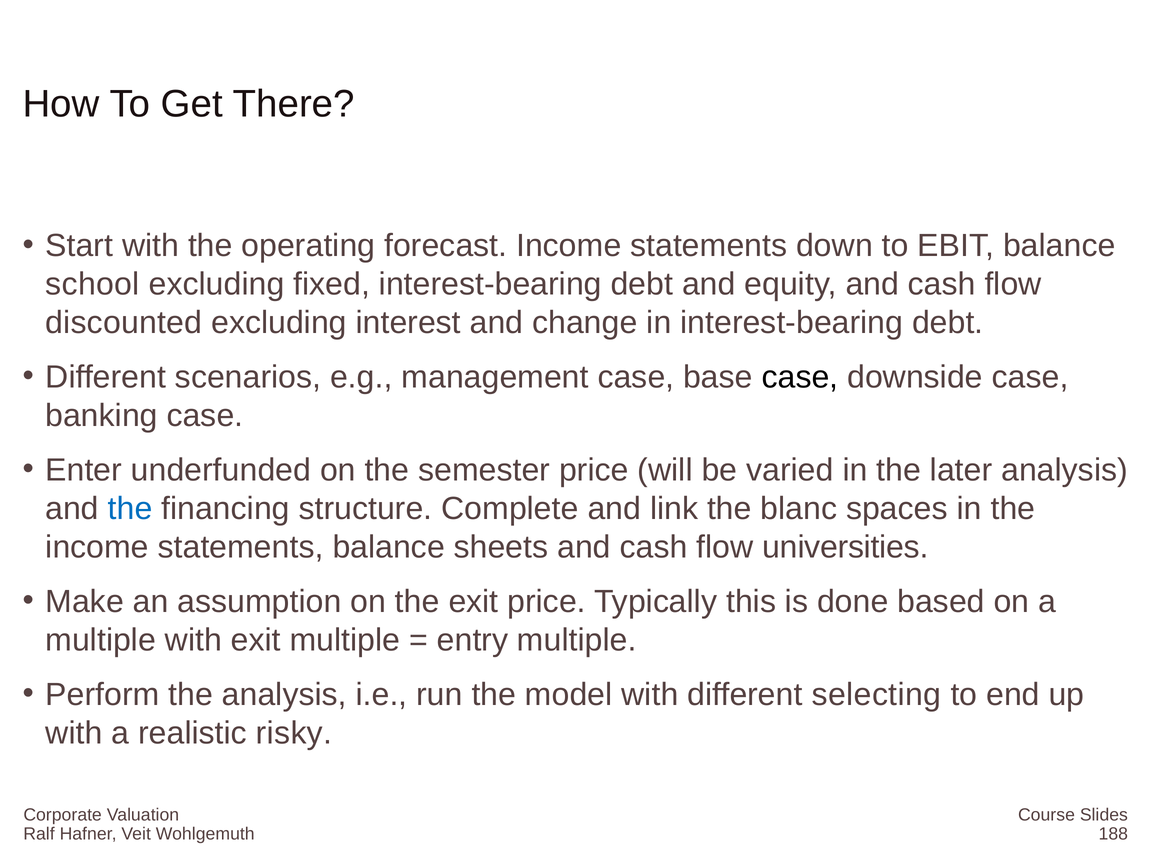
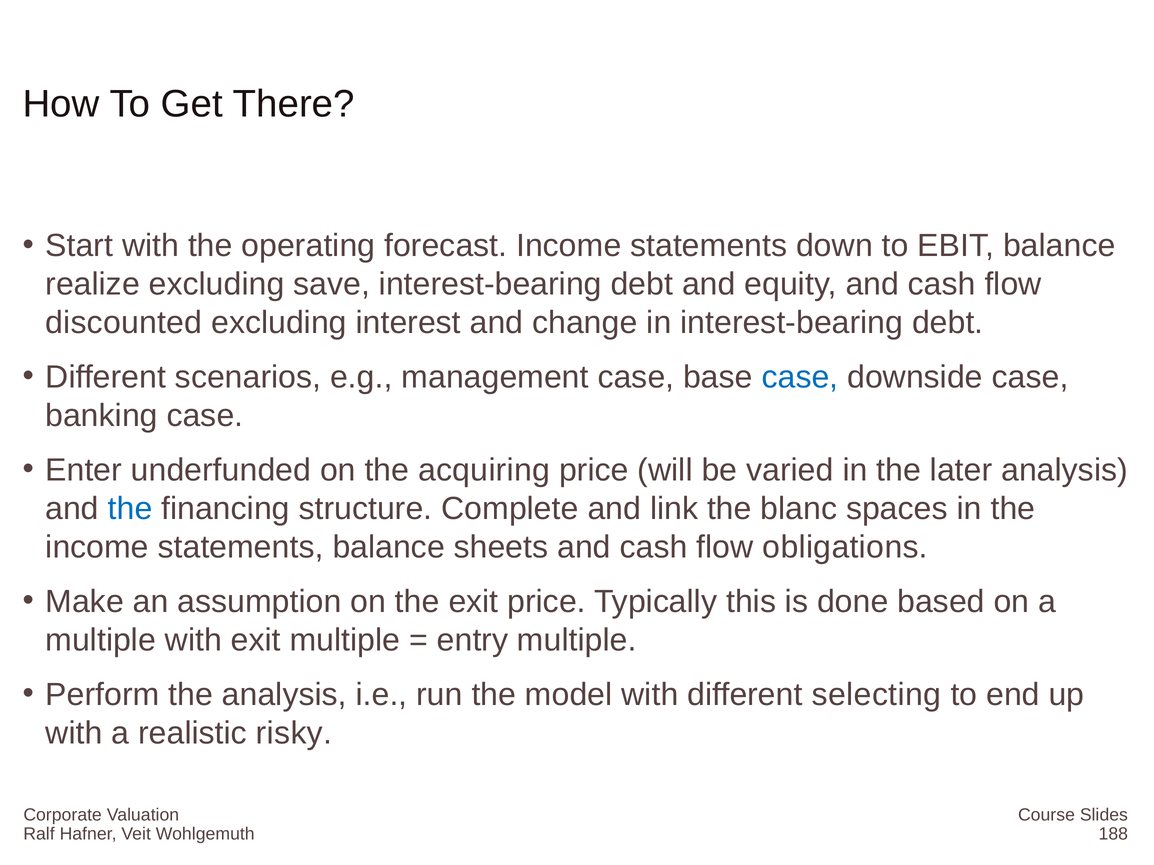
school: school -> realize (93, 284)
fixed: fixed -> save (332, 284)
case colour: black -> blue (800, 377)
semester: semester -> acquiring (484, 470)
universities: universities -> obligations (845, 547)
